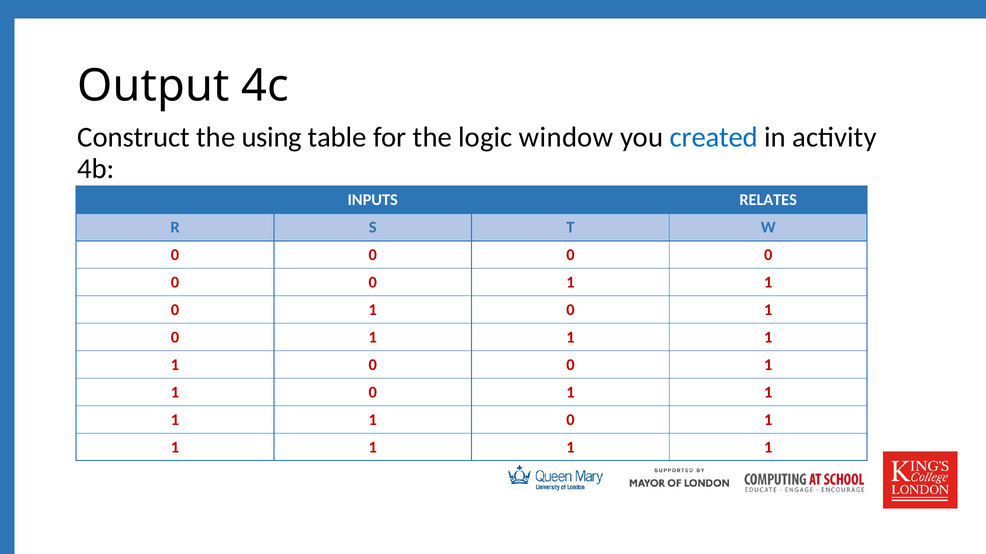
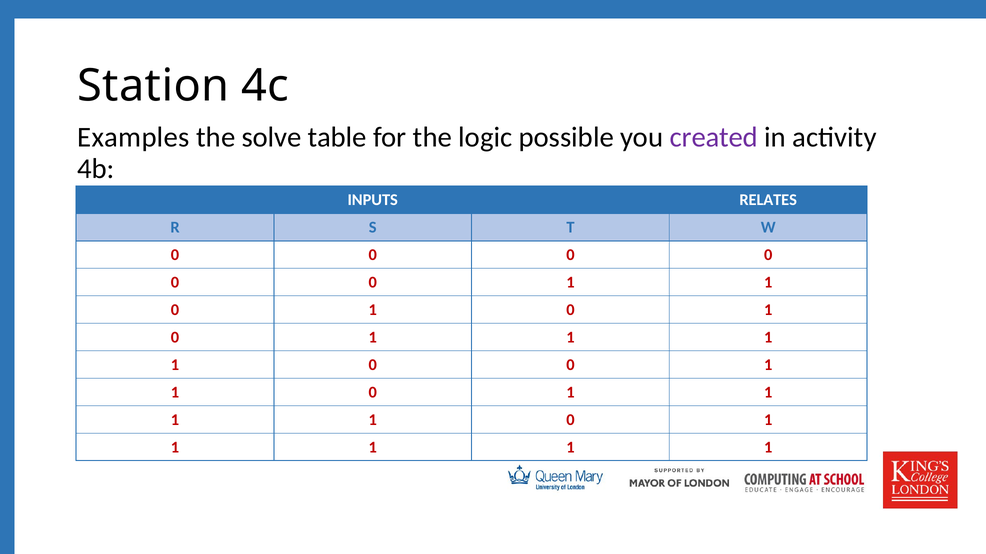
Output: Output -> Station (153, 86)
Construct: Construct -> Examples (133, 137)
using: using -> solve (272, 137)
window: window -> possible (566, 137)
created colour: blue -> purple (714, 137)
